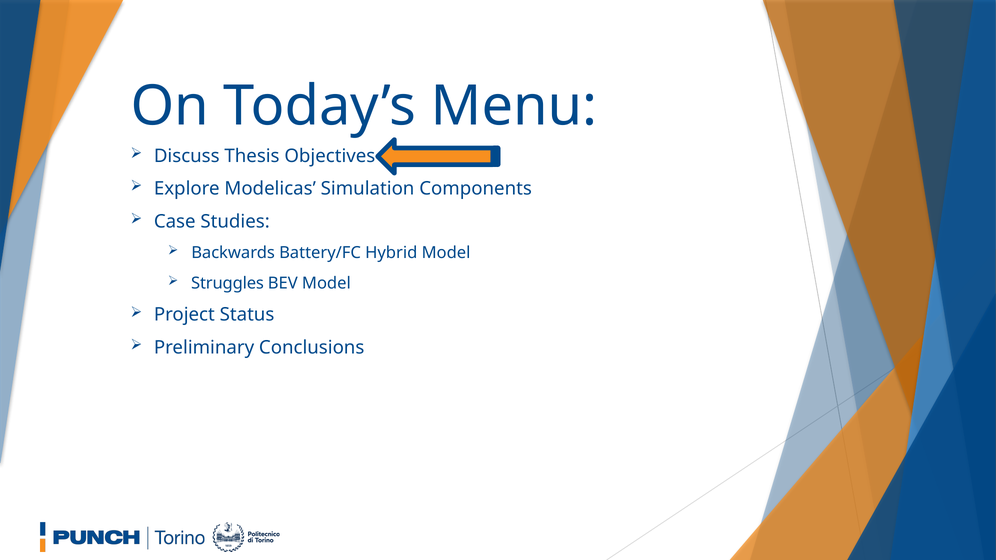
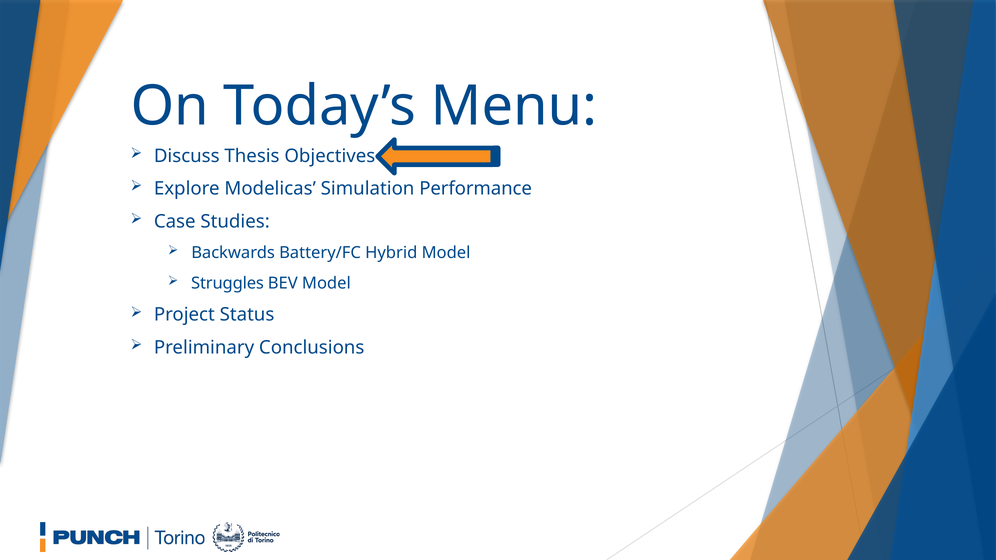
Components: Components -> Performance (476, 189)
